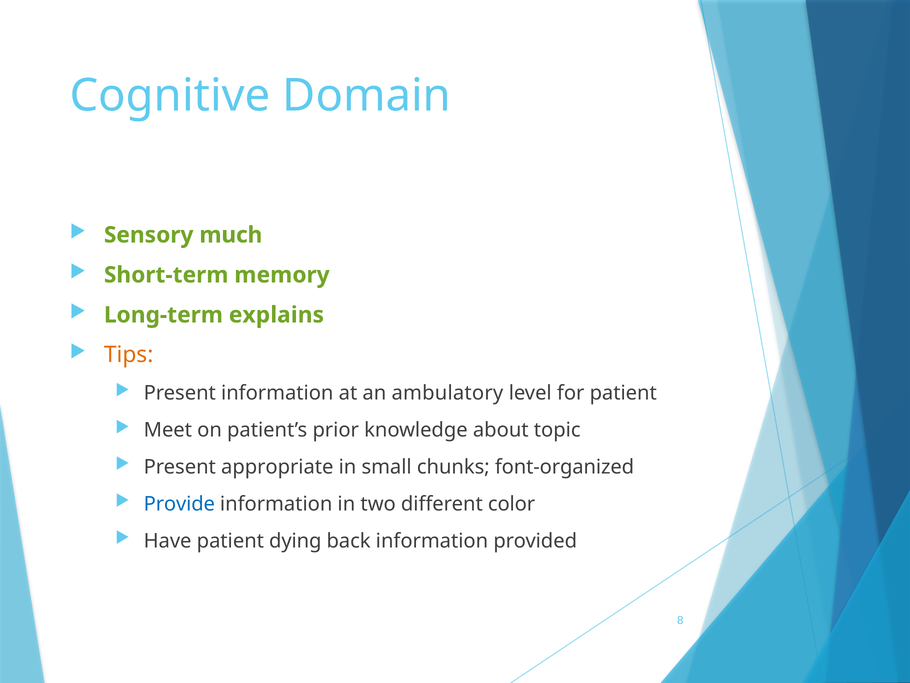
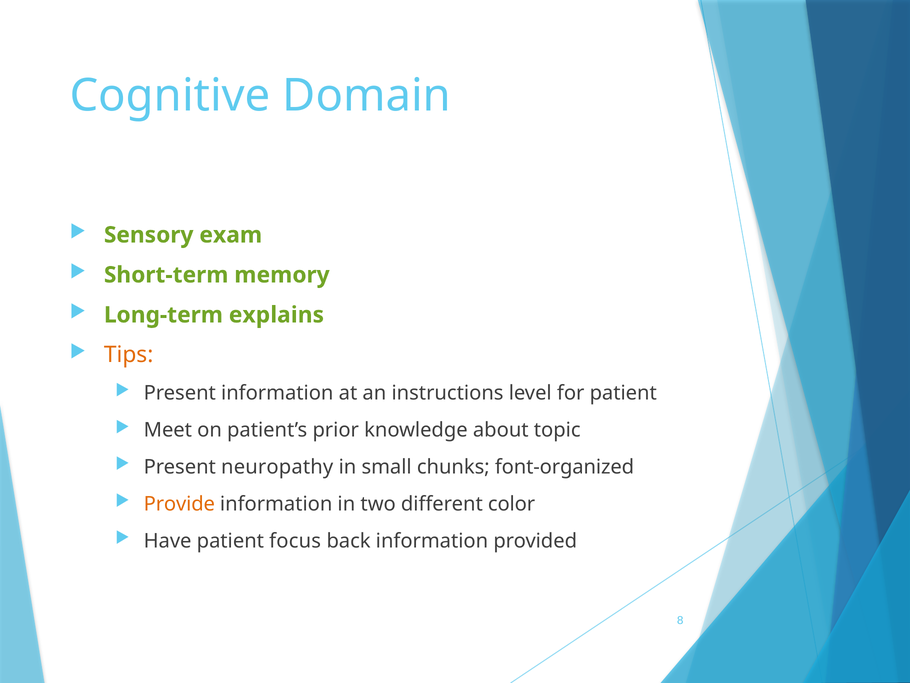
much: much -> exam (231, 235)
ambulatory: ambulatory -> instructions (448, 393)
appropriate: appropriate -> neuropathy (277, 467)
Provide colour: blue -> orange (179, 504)
dying: dying -> focus (295, 541)
